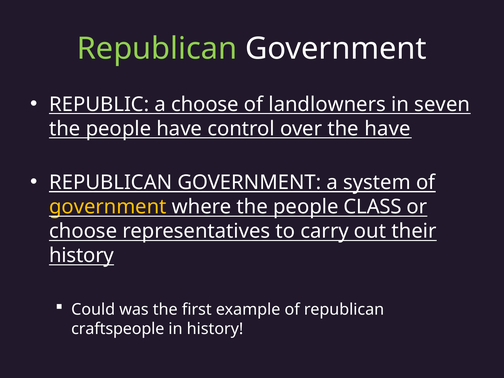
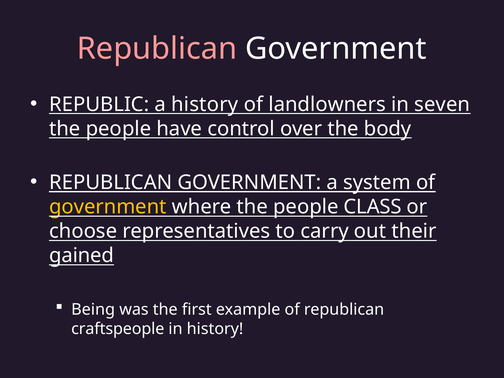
Republican colour: light green -> pink (157, 49)
a choose: choose -> history (205, 104)
the have: have -> body (388, 129)
history: history -> gained (82, 256)
Could: Could -> Being (93, 310)
